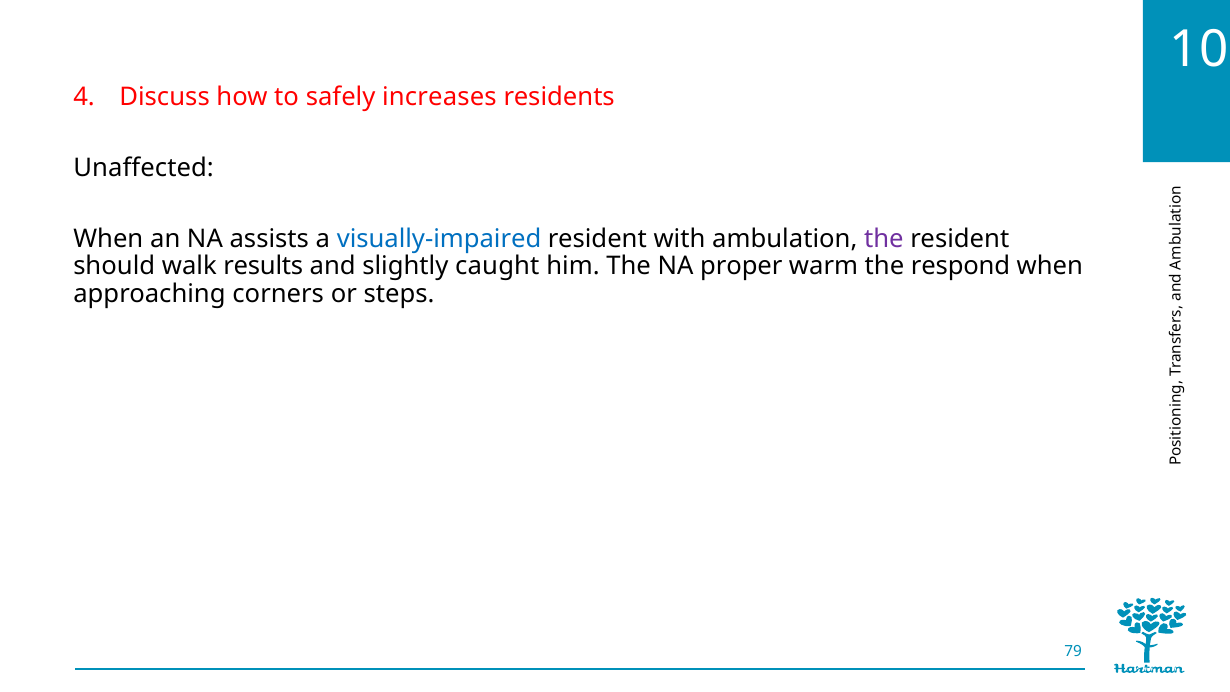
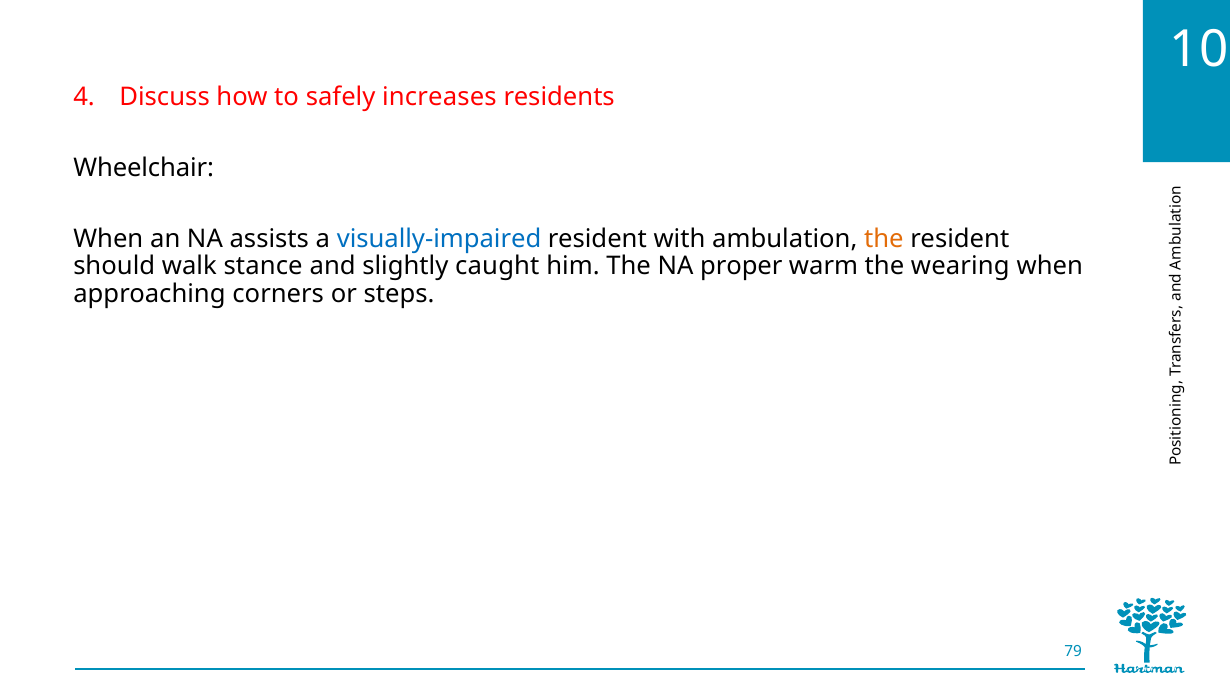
Unaffected: Unaffected -> Wheelchair (144, 168)
the colour: purple -> orange (884, 239)
results: results -> stance (263, 266)
respond: respond -> wearing (960, 266)
